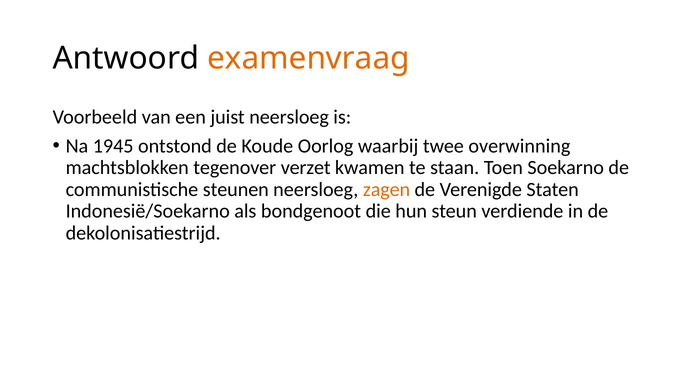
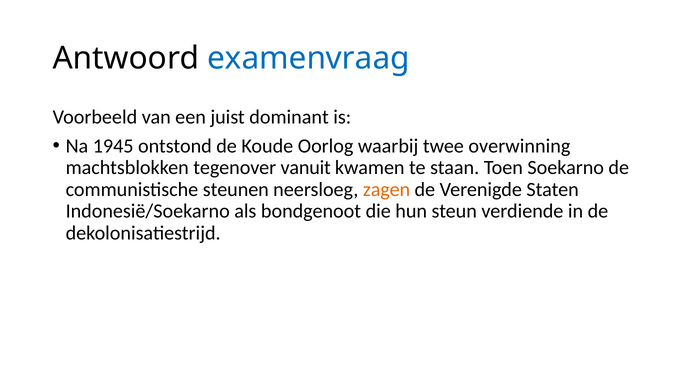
examenvraag colour: orange -> blue (308, 58)
juist neersloeg: neersloeg -> dominant (289, 117)
verzet: verzet -> vanuit (306, 168)
